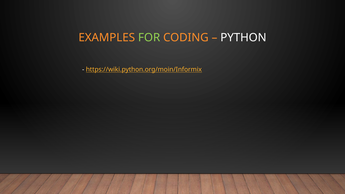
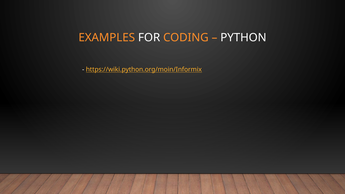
FOR colour: light green -> white (149, 38)
